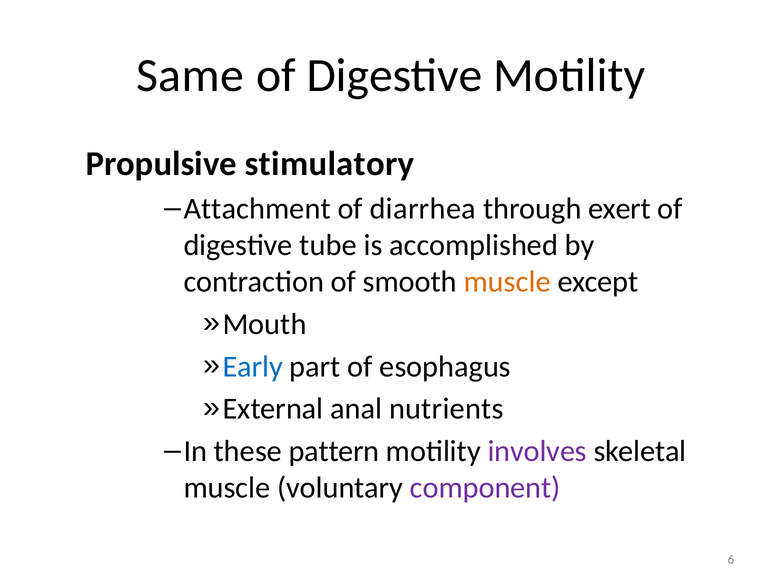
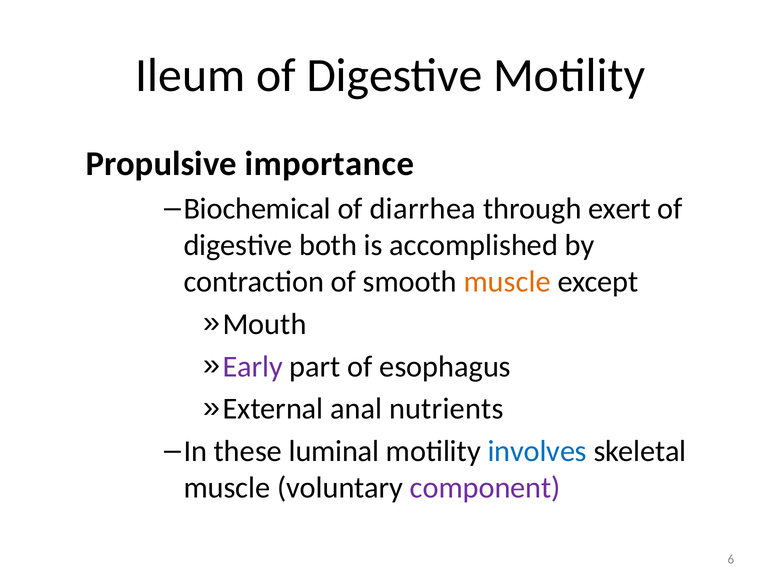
Same: Same -> Ileum (190, 76)
stimulatory: stimulatory -> importance (330, 164)
Attachment: Attachment -> Biochemical (257, 209)
tube: tube -> both (328, 245)
Early colour: blue -> purple (253, 366)
pattern: pattern -> luminal (334, 451)
involves colour: purple -> blue (537, 451)
